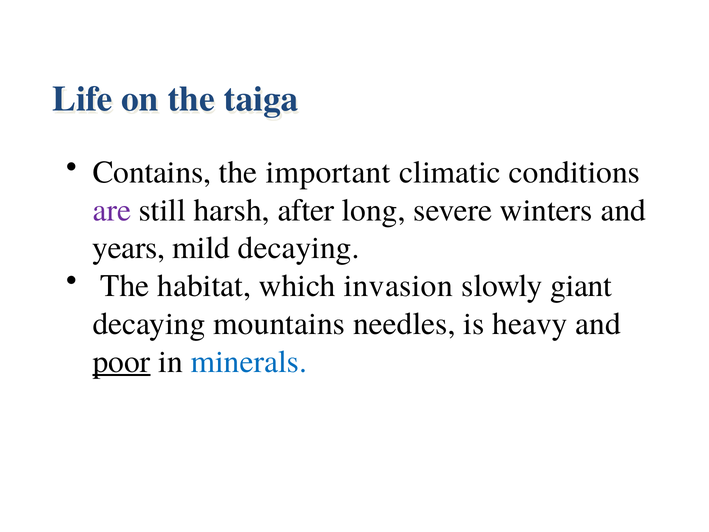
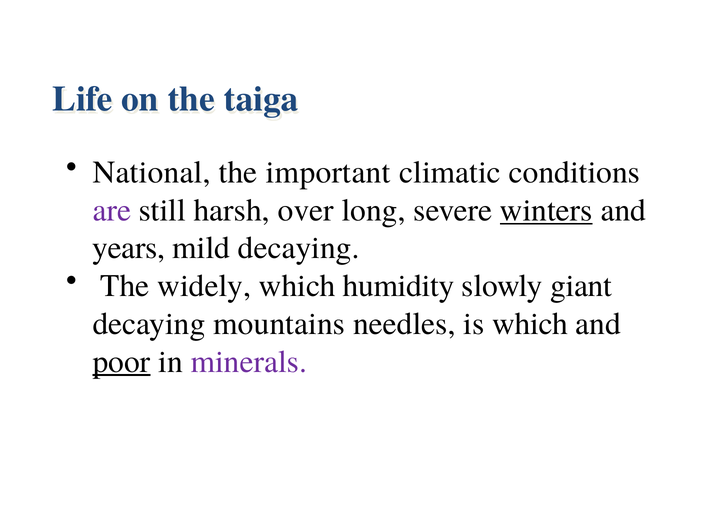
Contains: Contains -> National (152, 172)
after: after -> over (306, 210)
winters underline: none -> present (546, 210)
habitat: habitat -> widely (204, 286)
invasion: invasion -> humidity (399, 286)
is heavy: heavy -> which (530, 324)
minerals colour: blue -> purple (249, 361)
